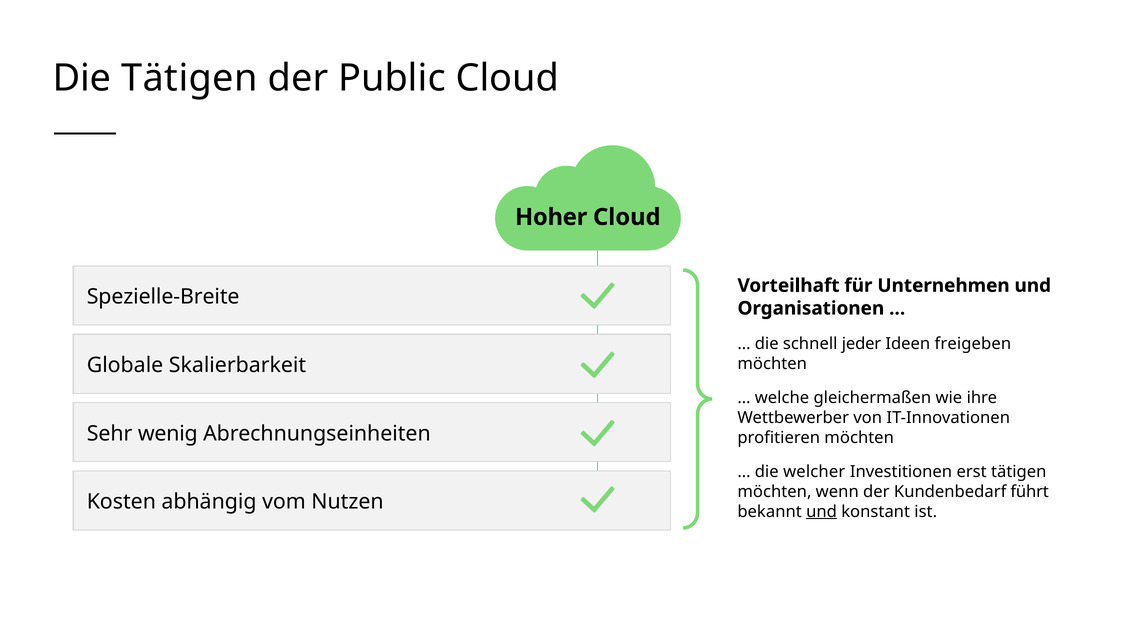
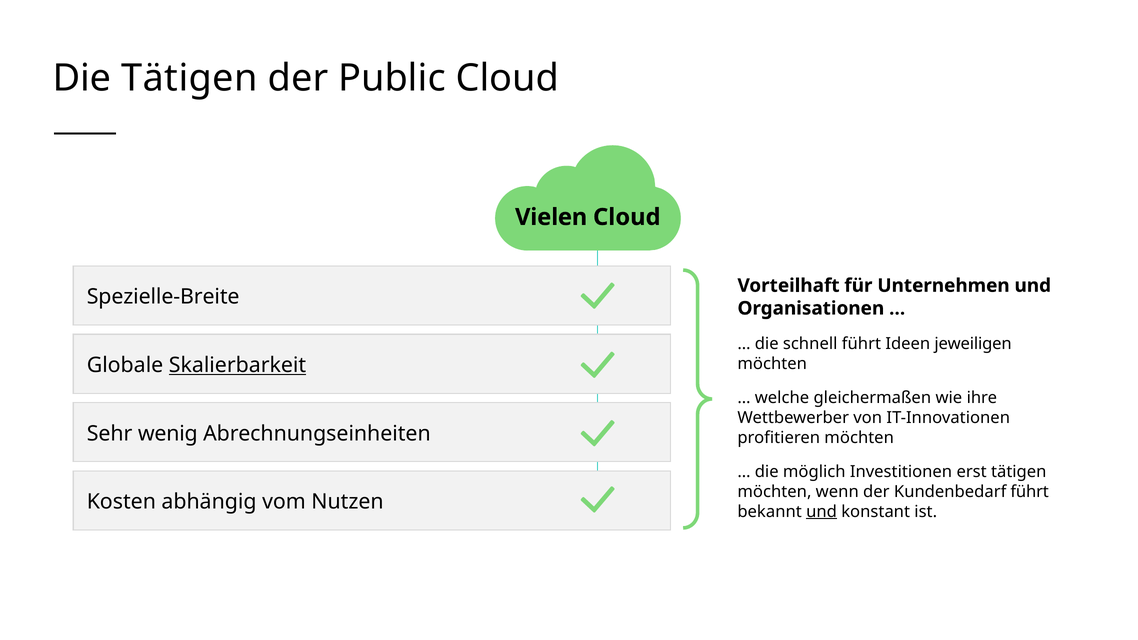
Hoher: Hoher -> Vielen (551, 217)
schnell jeder: jeder -> führt (861, 344)
freigeben: freigeben -> jeweiligen (973, 344)
Skalierbarkeit underline: none -> present (238, 365)
welcher: welcher -> möglich (814, 472)
